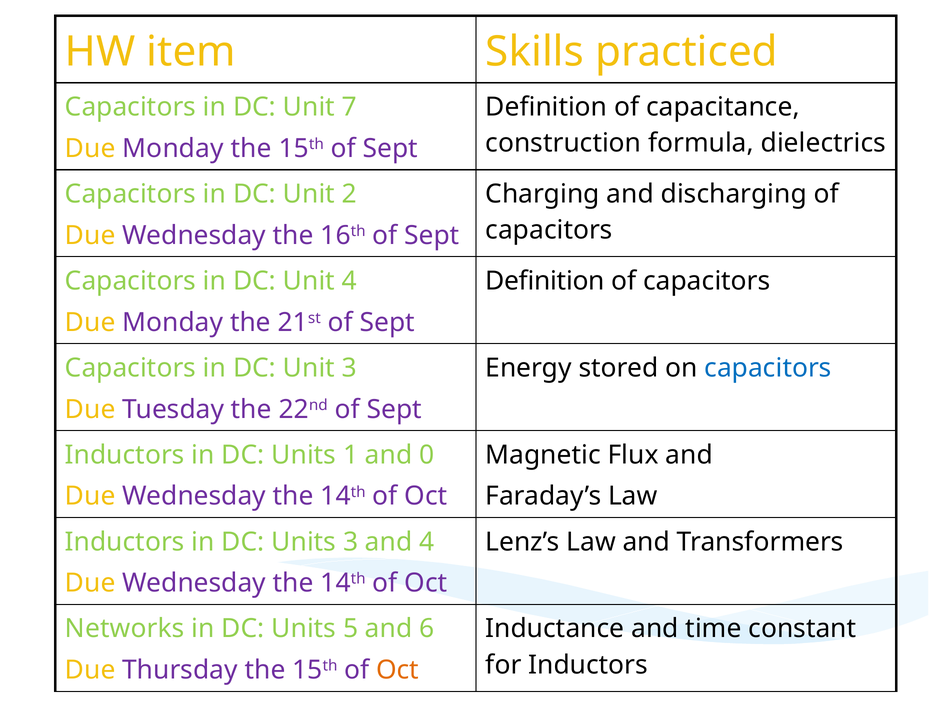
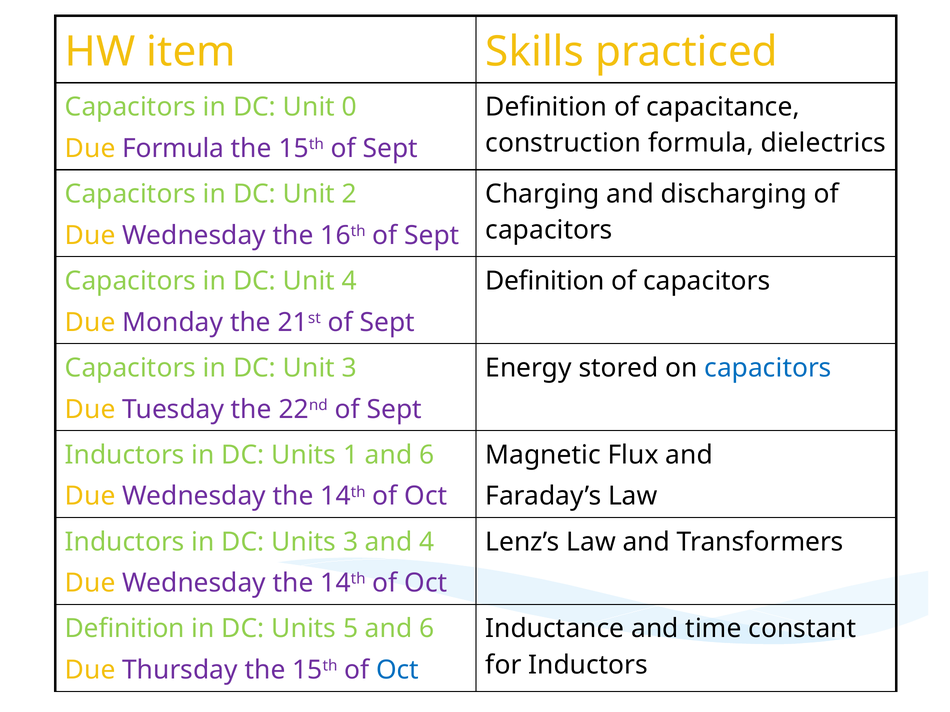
7: 7 -> 0 (349, 107)
Monday: Monday -> Formula (173, 149)
1 and 0: 0 -> 6 (427, 455)
Networks: Networks -> Definition (125, 629)
Oct colour: orange -> blue (398, 671)
